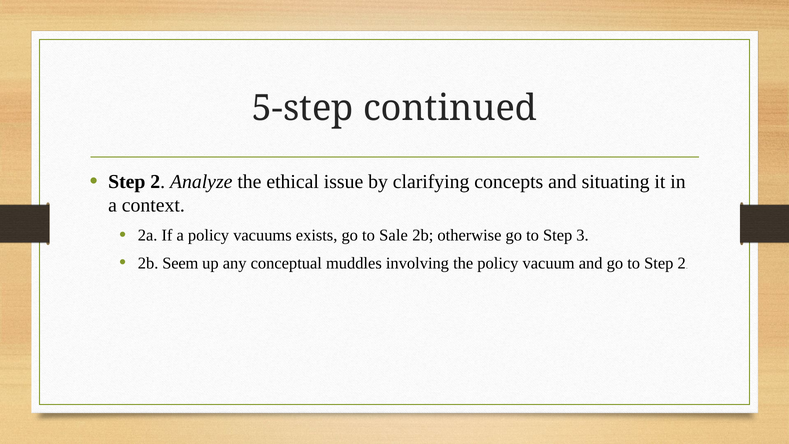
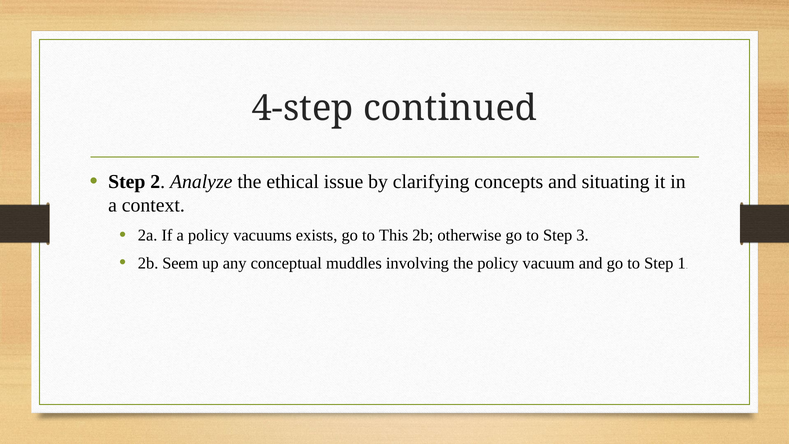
5-step: 5-step -> 4-step (303, 108)
Sale: Sale -> This (394, 235)
to Step 2: 2 -> 1 (682, 263)
